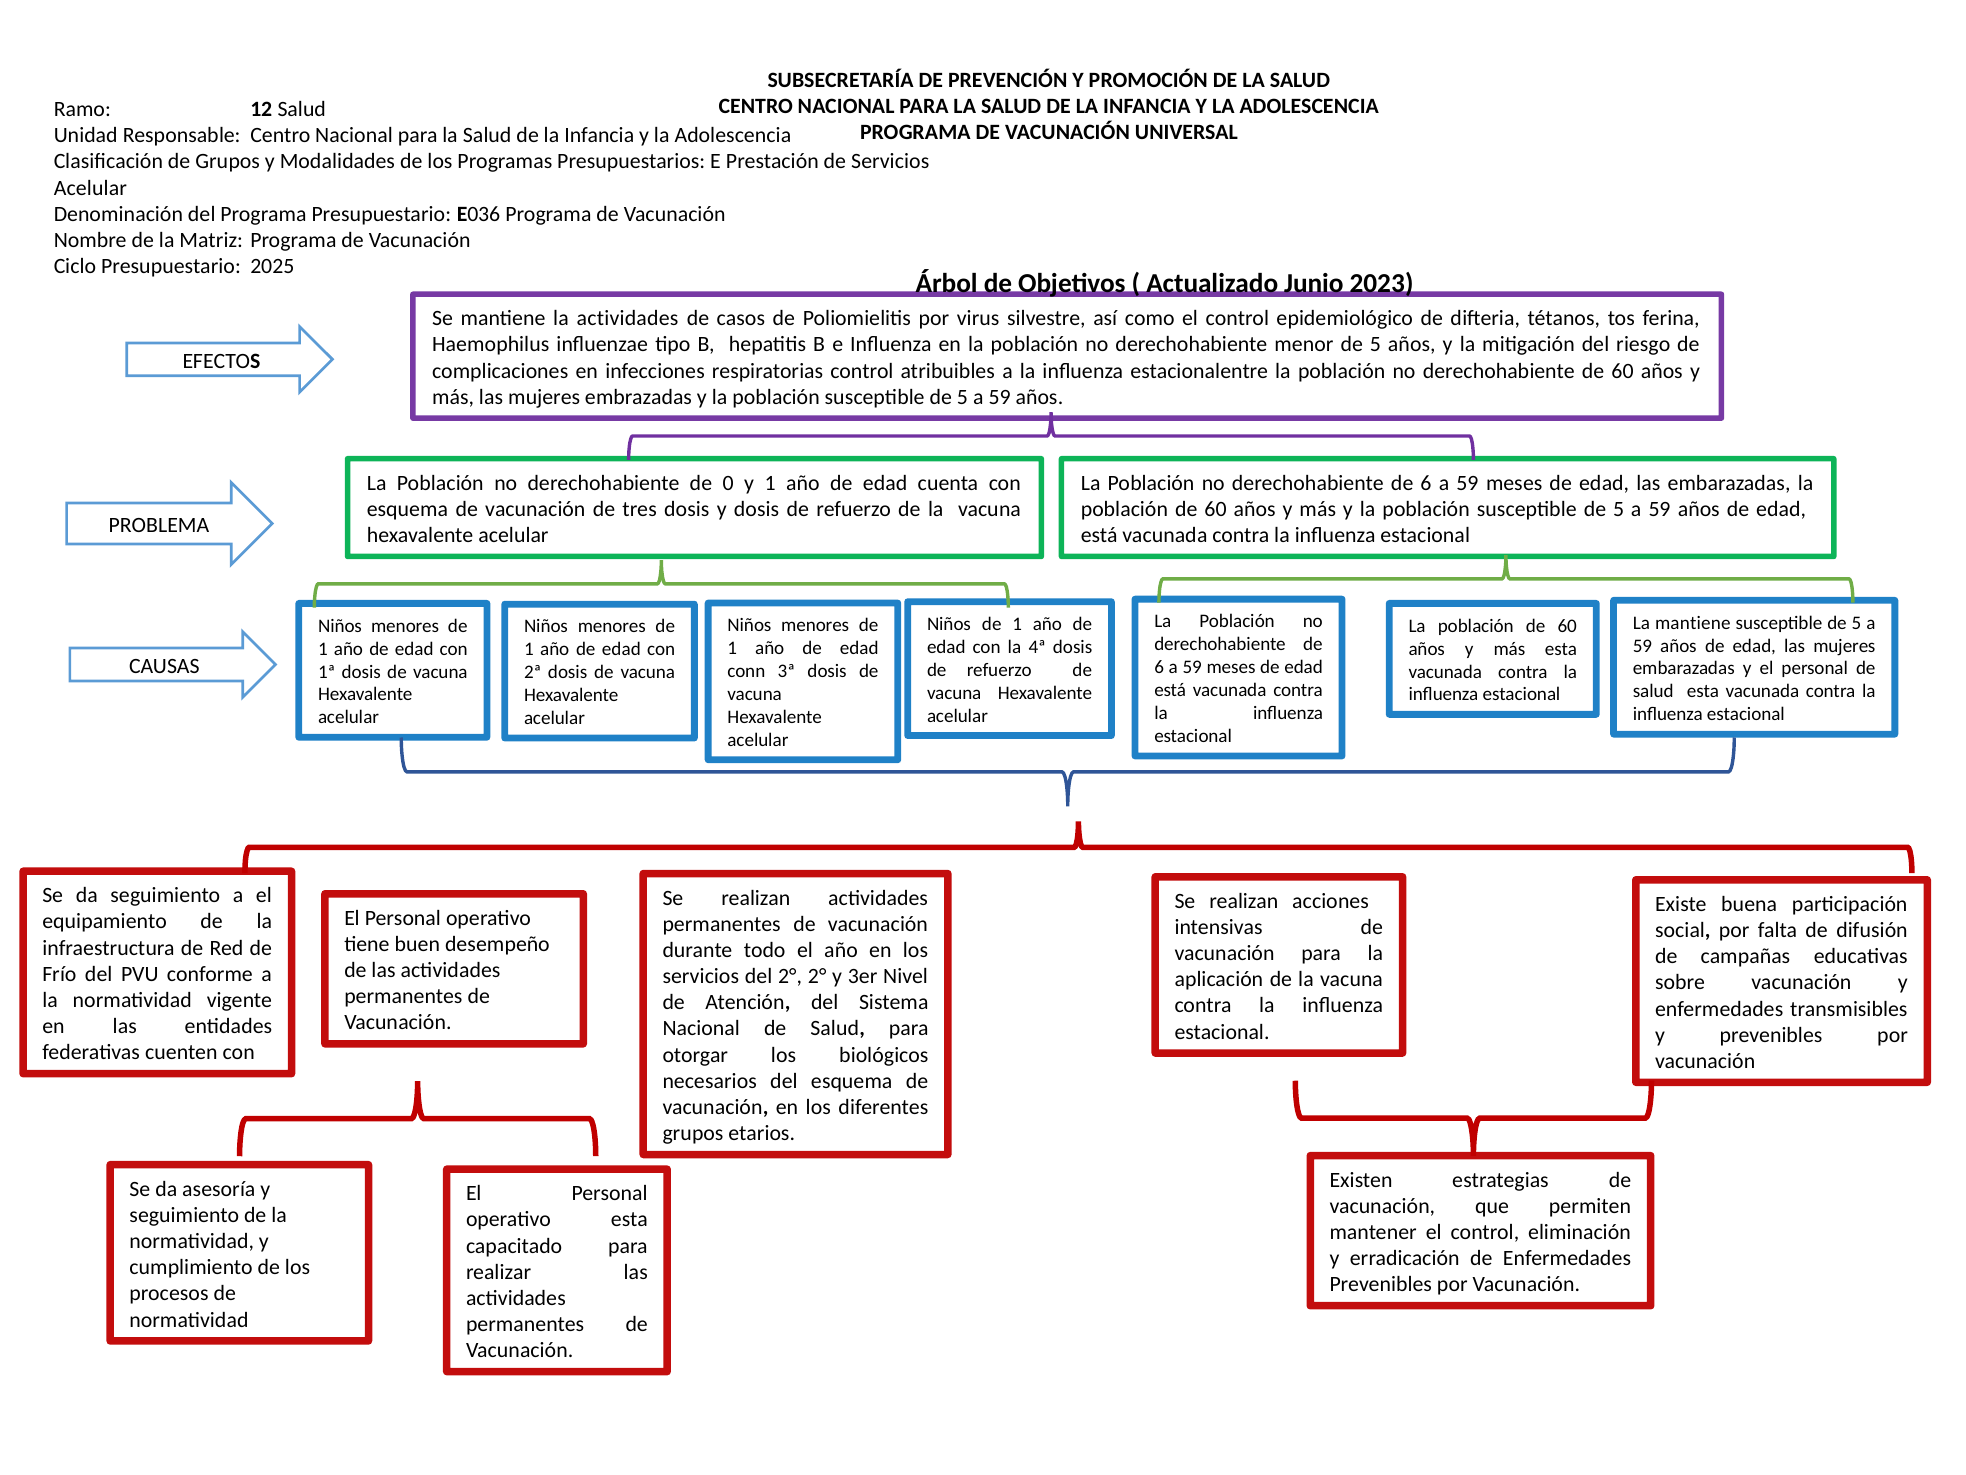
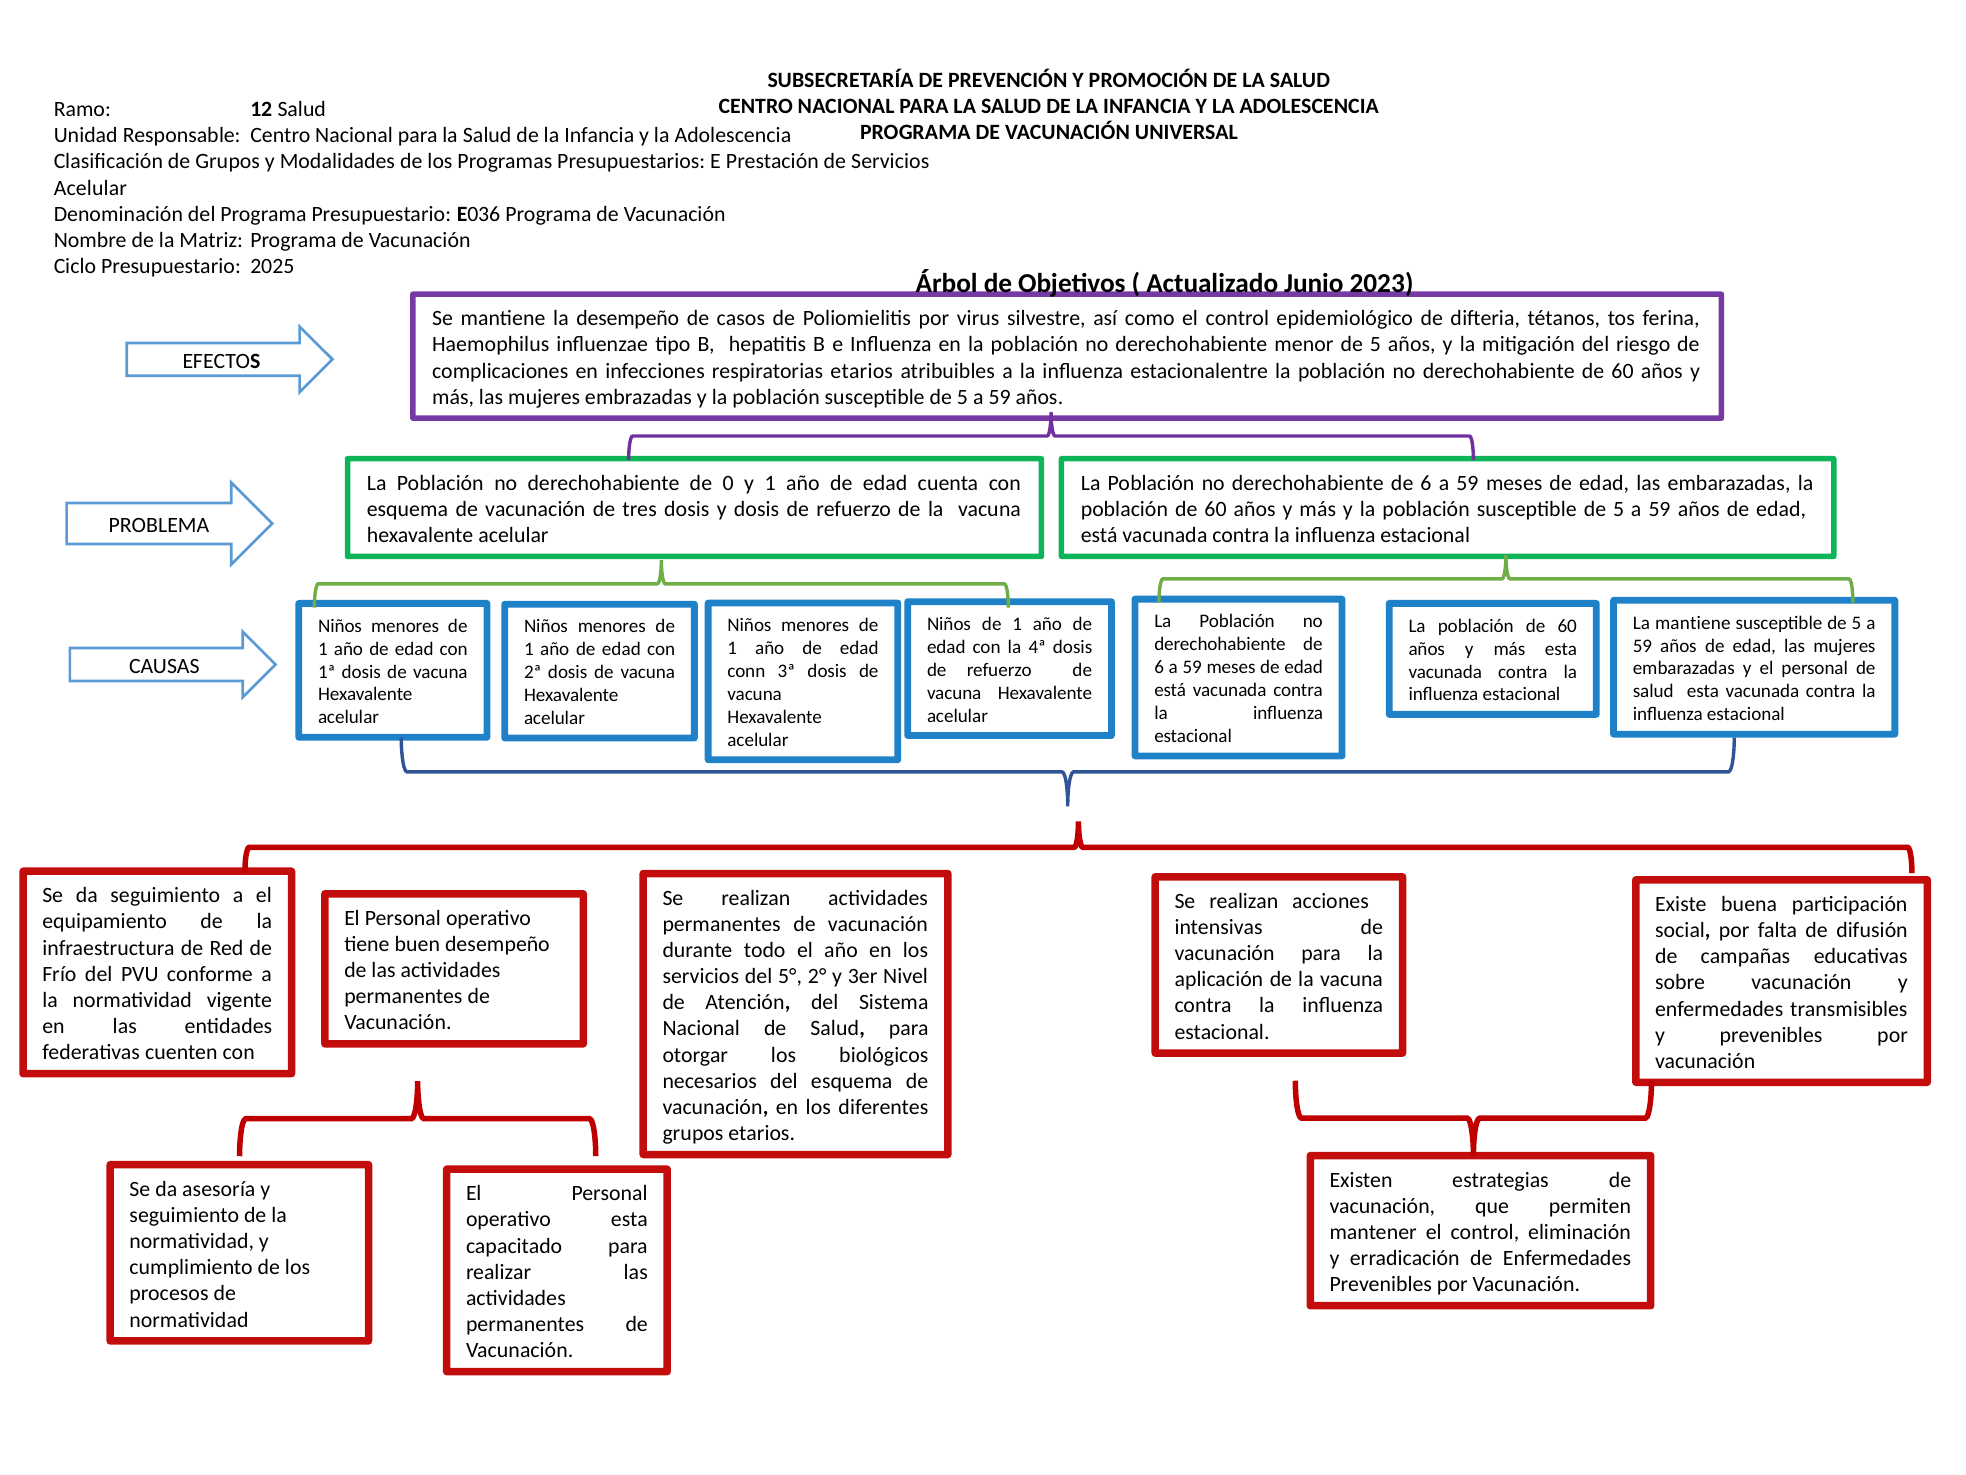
la actividades: actividades -> desempeño (628, 318)
respiratorias control: control -> etarios (862, 371)
del 2°: 2° -> 5° (790, 976)
